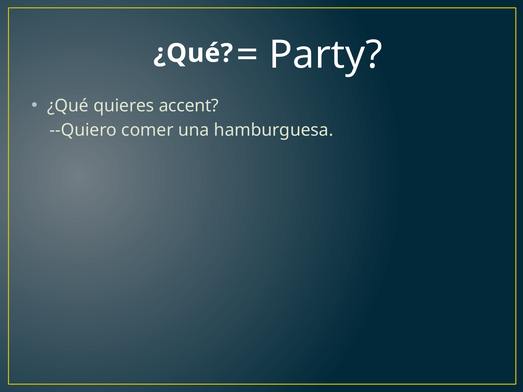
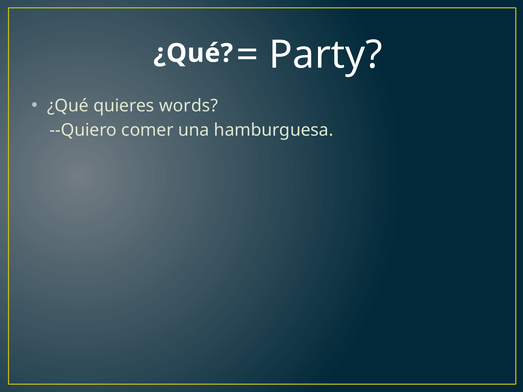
accent: accent -> words (189, 106)
